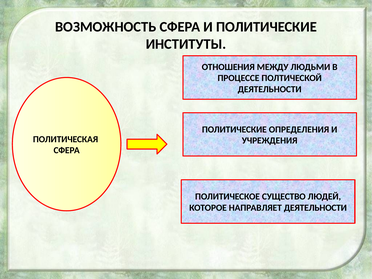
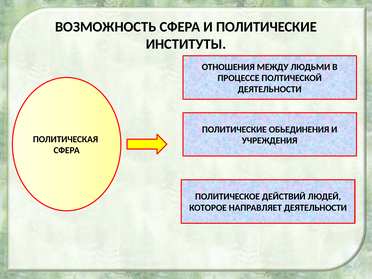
ОПРЕДЕЛЕНИЯ: ОПРЕДЕЛЕНИЯ -> ОБЬЕДИНЕНИЯ (299, 129)
СУЩЕСТВО: СУЩЕСТВО -> ДЕЙСТВИЙ (284, 197)
